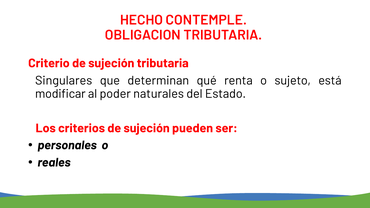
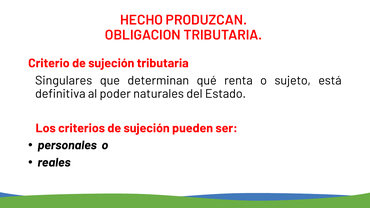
CONTEMPLE: CONTEMPLE -> PRODUZCAN (206, 20)
modificar: modificar -> definitiva (60, 94)
